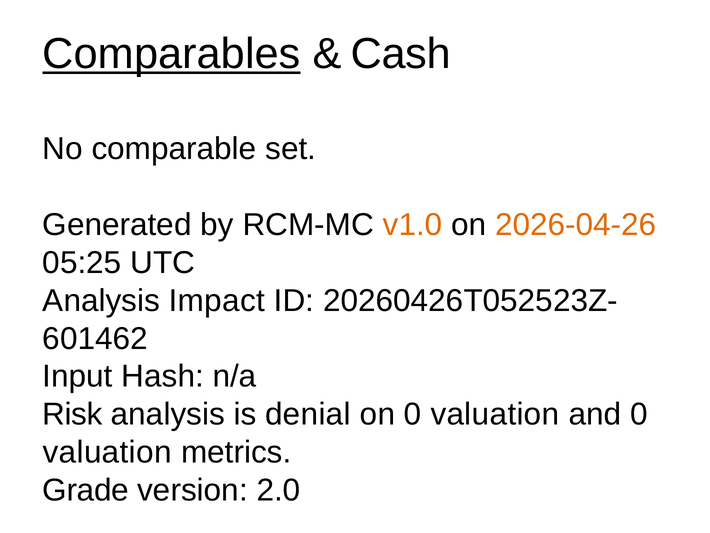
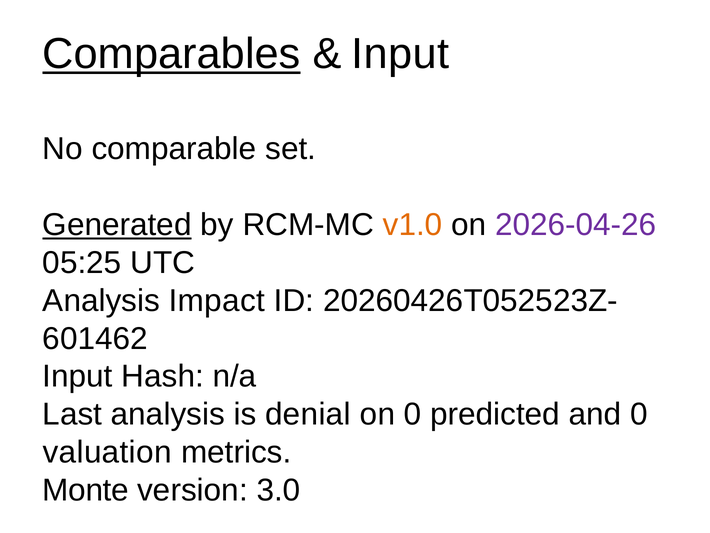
Cash: Cash -> Input (400, 54)
Generated underline: none -> present (117, 225)
2026-04-26 colour: orange -> purple (576, 225)
Risk: Risk -> Last (72, 414)
on 0 valuation: valuation -> predicted (495, 414)
Grade: Grade -> Monte (86, 490)
2.0: 2.0 -> 3.0 (278, 490)
